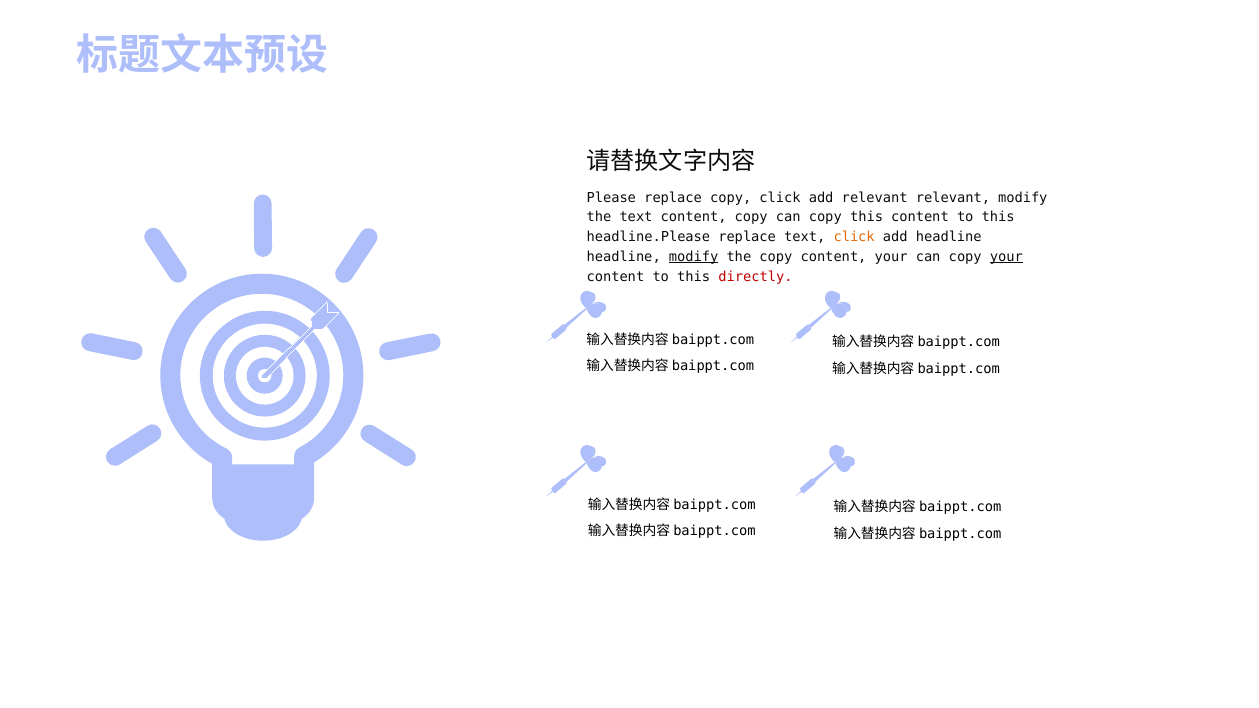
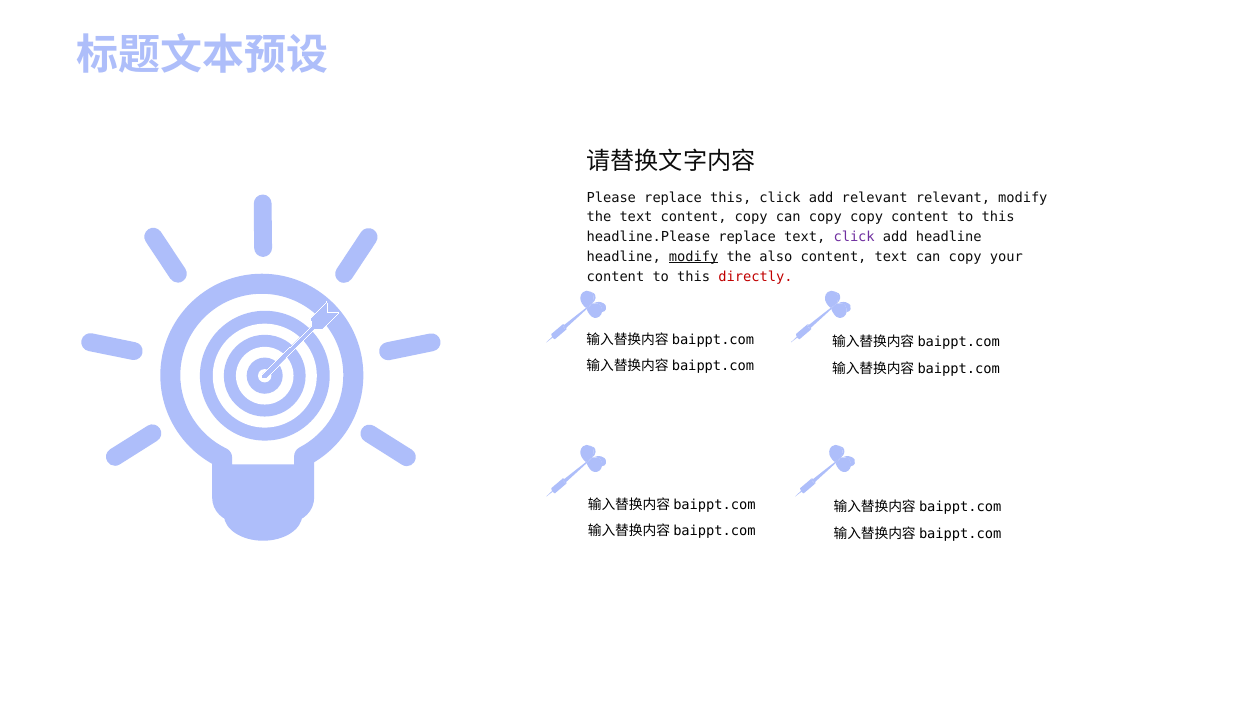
replace copy: copy -> this (731, 198)
copy this: this -> copy (867, 217)
click colour: orange -> purple (854, 237)
the copy: copy -> also (776, 257)
content your: your -> text (891, 257)
your underline: present -> none (1006, 257)
